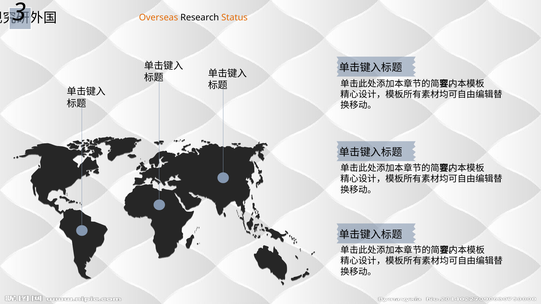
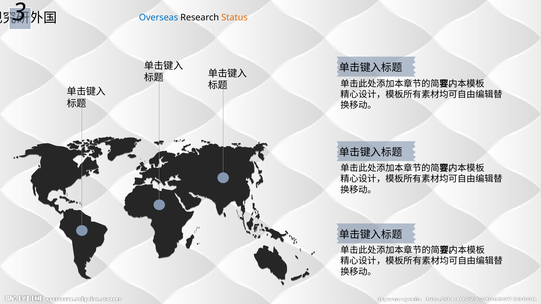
Overseas colour: orange -> blue (159, 18)
